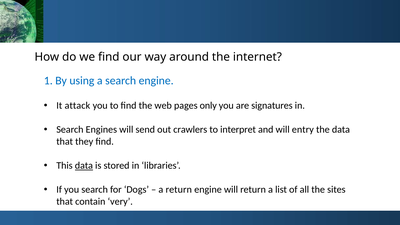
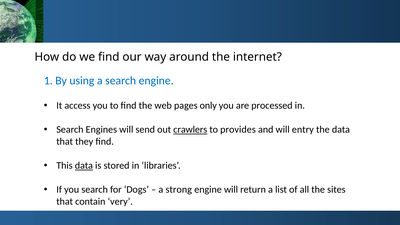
attack: attack -> access (77, 106)
signatures: signatures -> processed (272, 106)
crawlers underline: none -> present (190, 130)
interpret: interpret -> provides (238, 130)
a return: return -> strong (179, 190)
